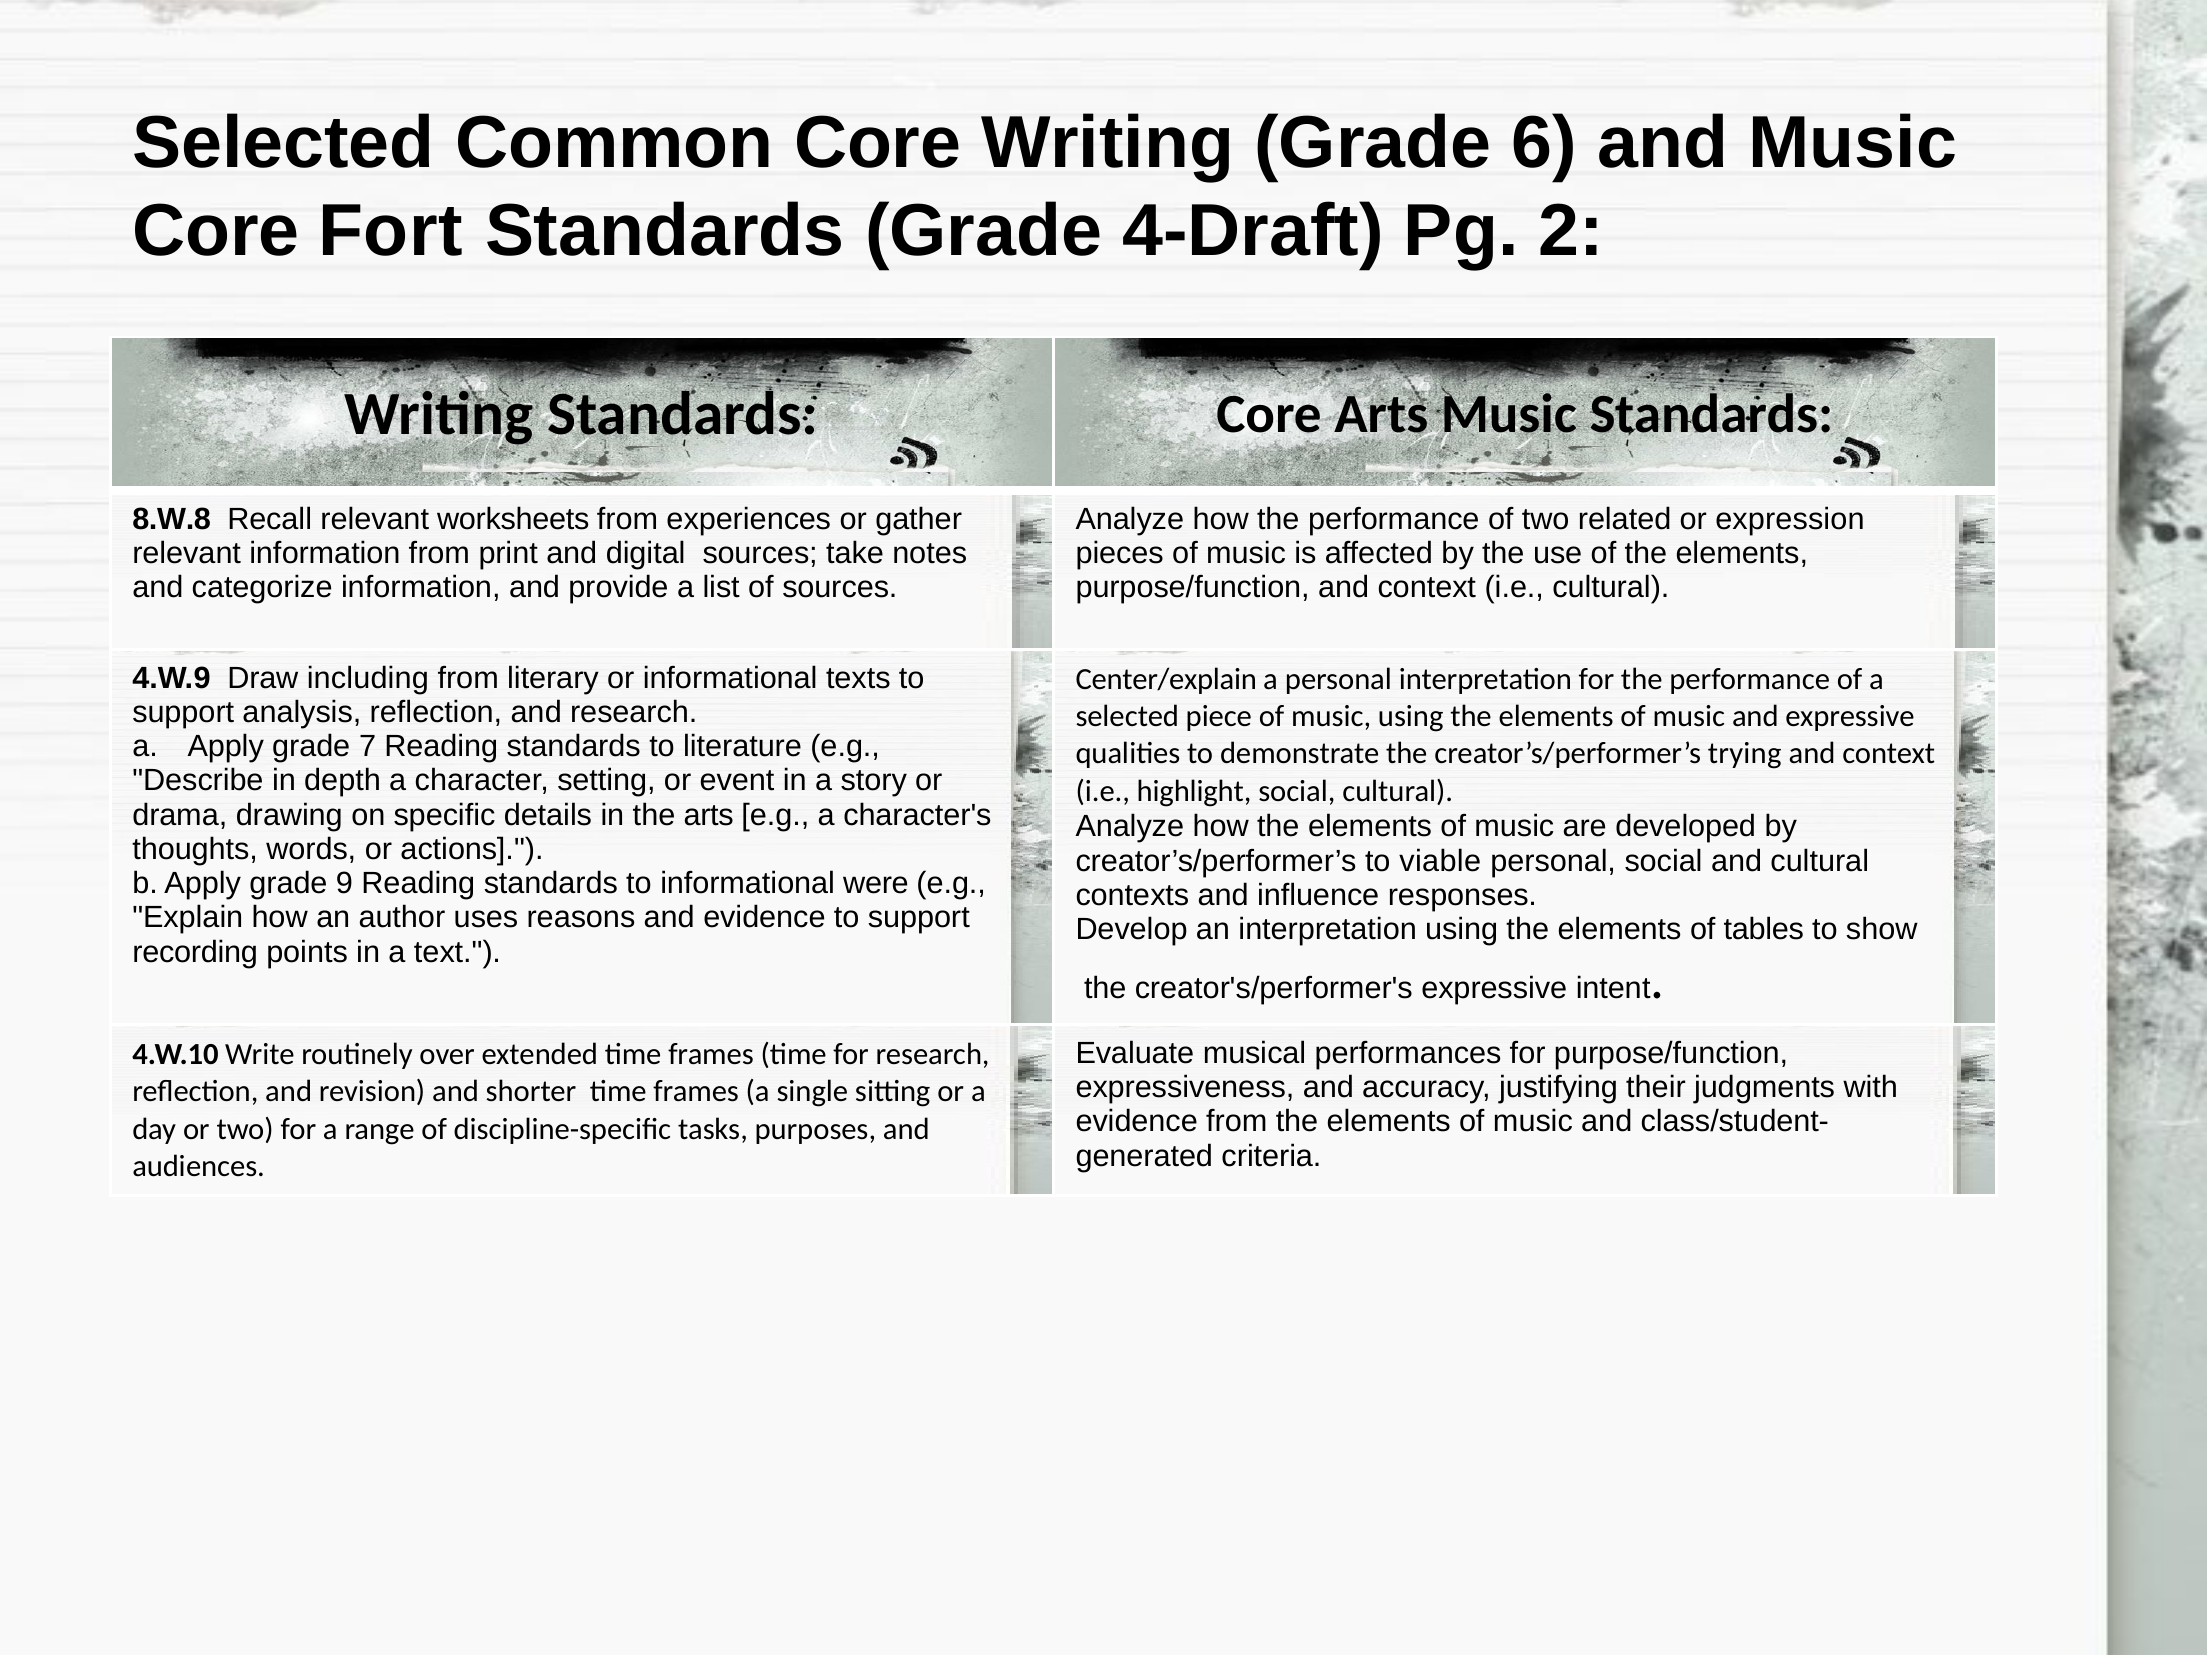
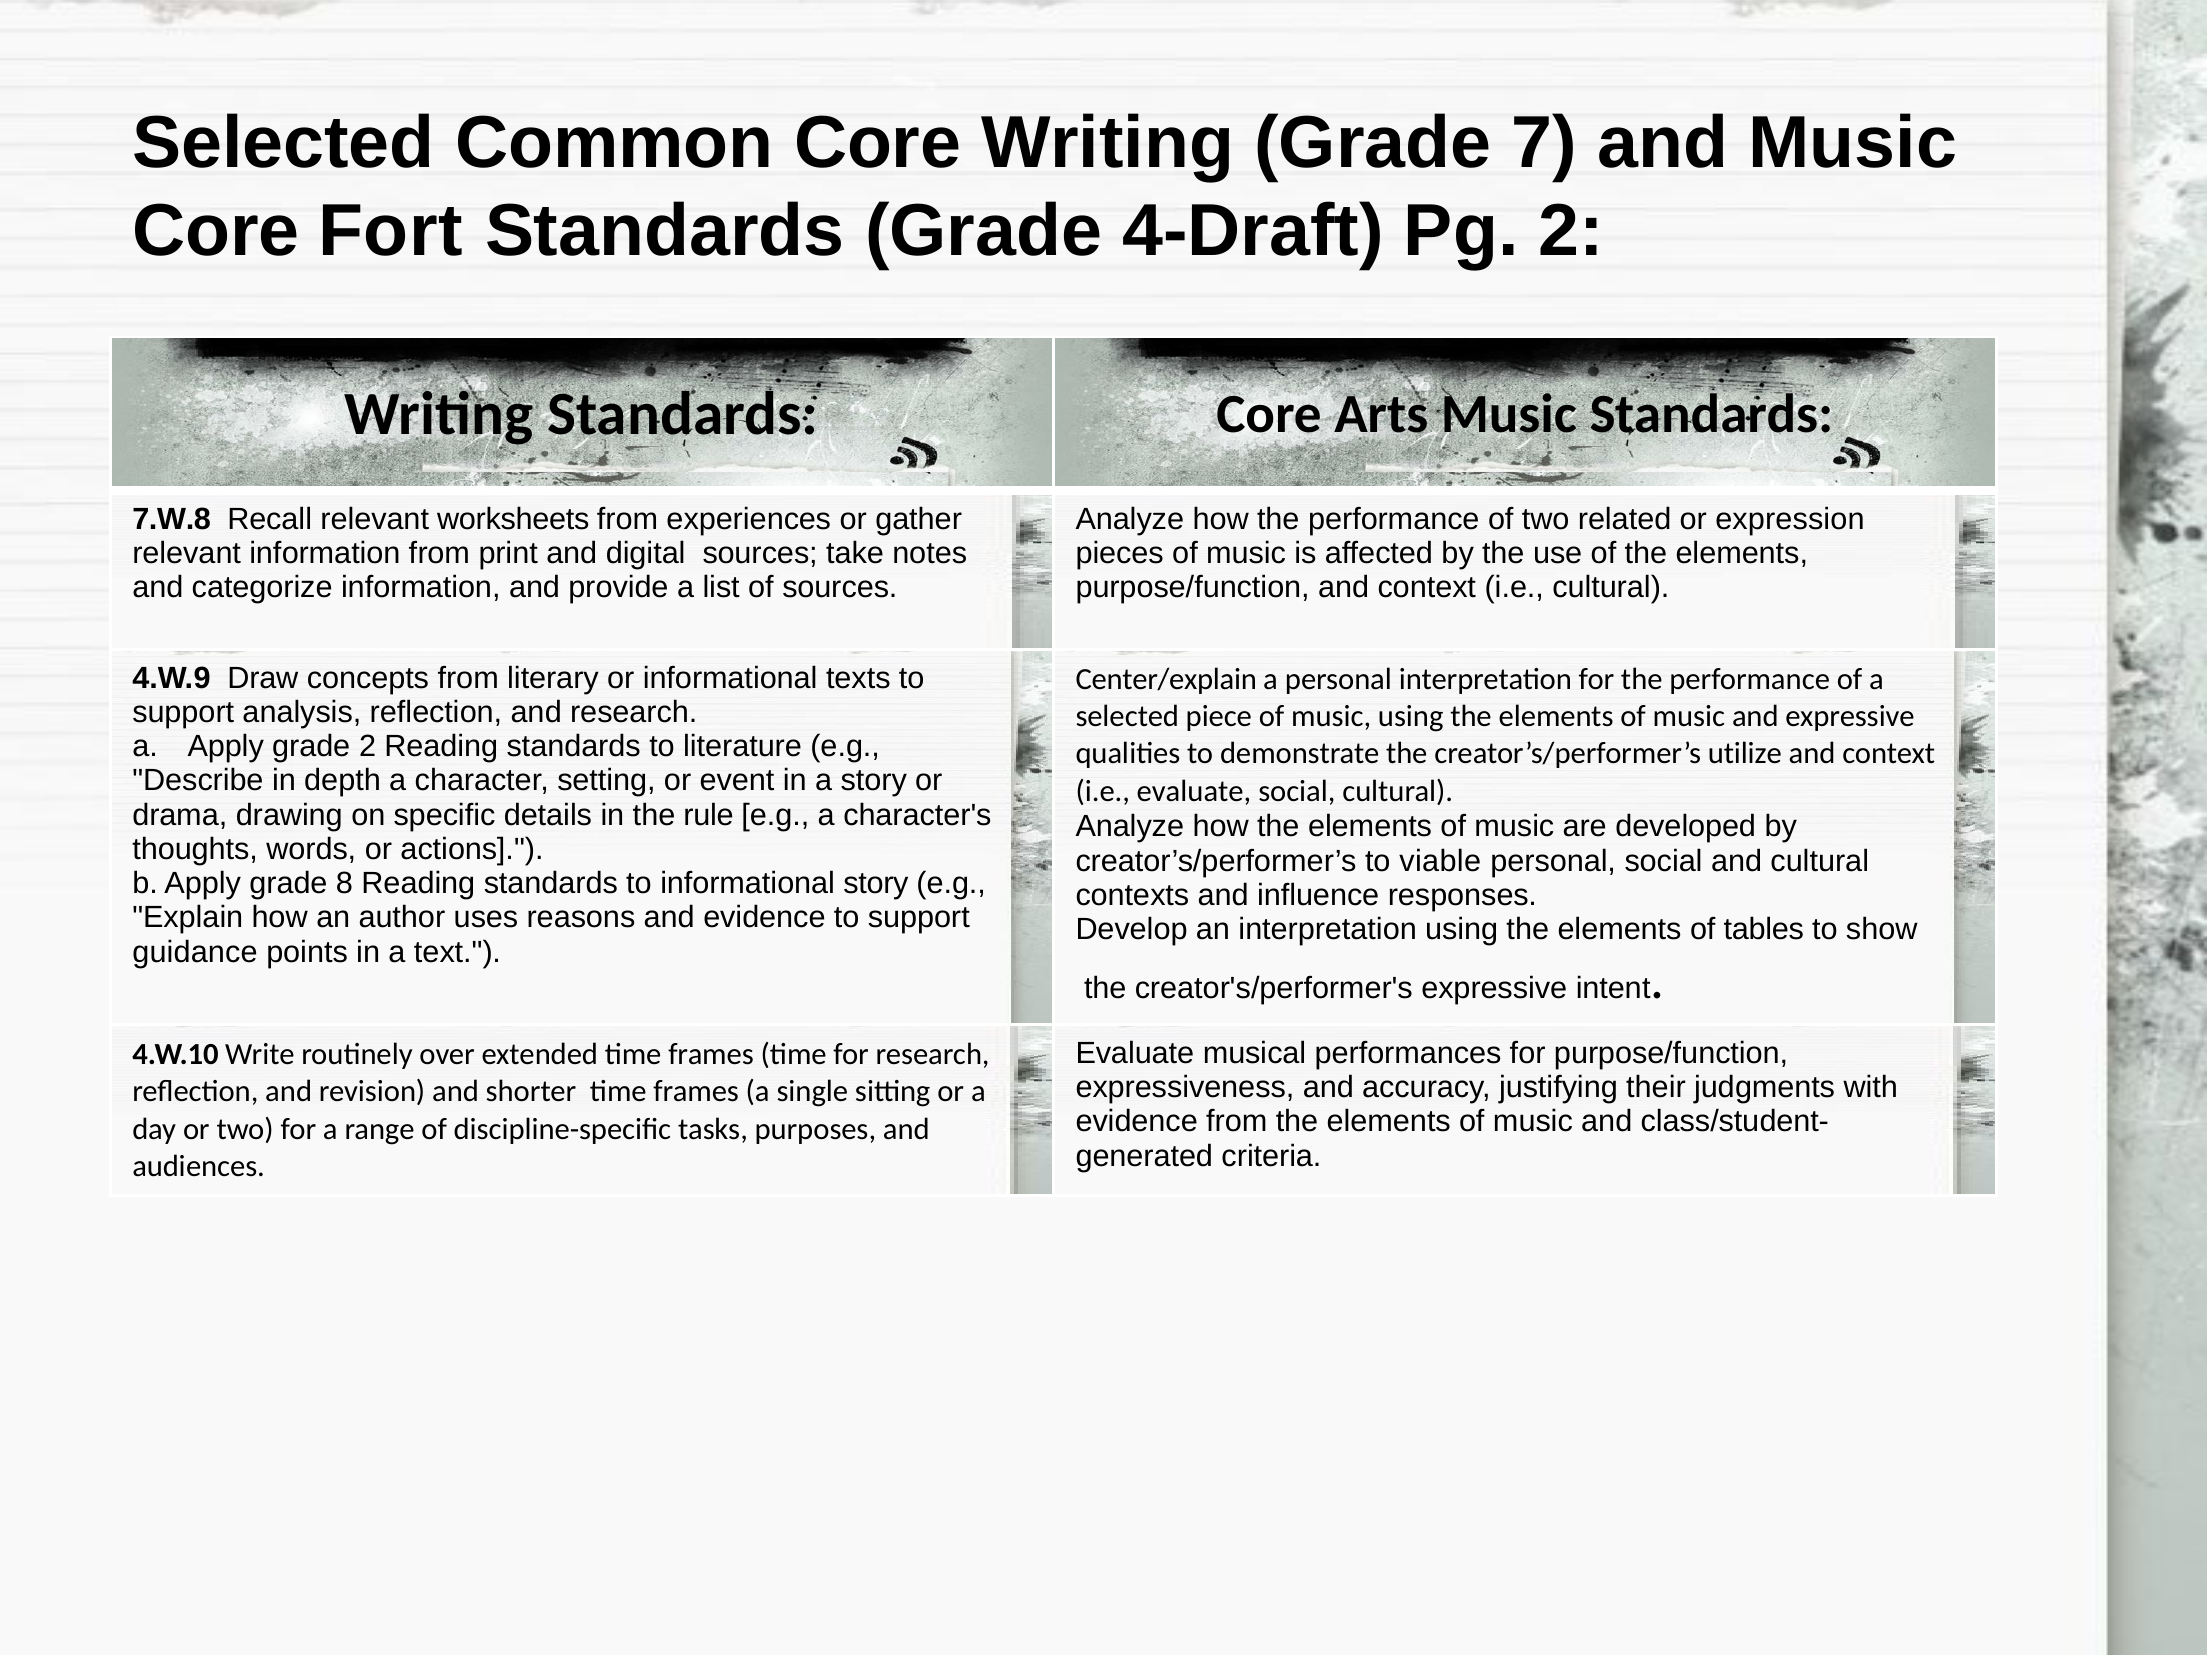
6: 6 -> 7 (1544, 143)
8.W.8: 8.W.8 -> 7.W.8 (172, 519)
including: including -> concepts (368, 678)
grade 7: 7 -> 2 (368, 747)
trying: trying -> utilize (1745, 754)
i.e highlight: highlight -> evaluate (1194, 791)
the arts: arts -> rule (709, 815)
9: 9 -> 8 (344, 884)
informational were: were -> story (876, 884)
recording: recording -> guidance (195, 952)
